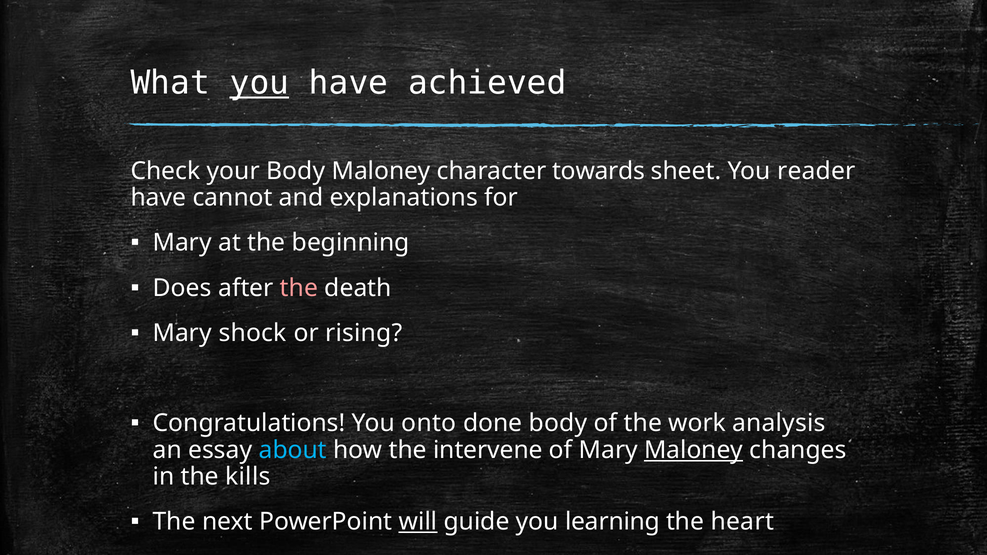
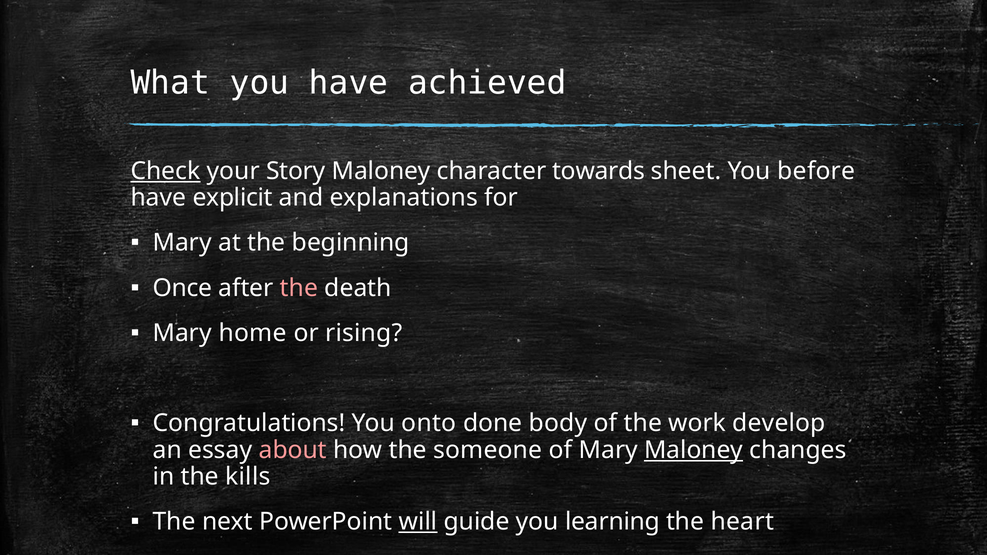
you underline: present -> none (259, 83)
Check underline: none -> present (166, 171)
your Body: Body -> Story (296, 171)
reader: reader -> before (816, 171)
cannot: cannot -> explicit (233, 198)
Does: Does -> Once (182, 288)
shock: shock -> home (253, 333)
analysis: analysis -> develop (779, 424)
about colour: light blue -> pink (293, 450)
intervene: intervene -> someone (488, 450)
